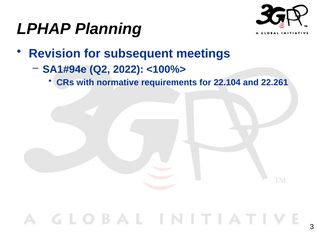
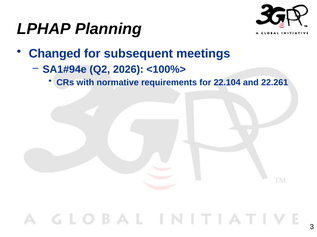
Revision: Revision -> Changed (55, 54)
2022: 2022 -> 2026 (128, 69)
